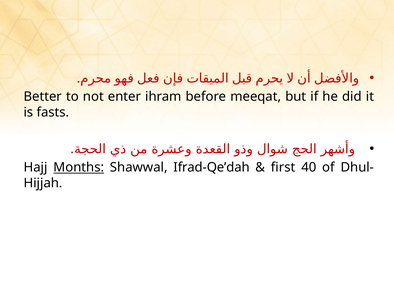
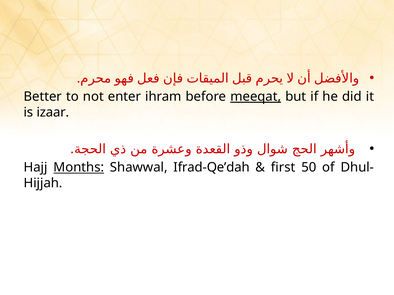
meeqat underline: none -> present (256, 97)
fasts: fasts -> izaar (53, 113)
40: 40 -> 50 (309, 168)
